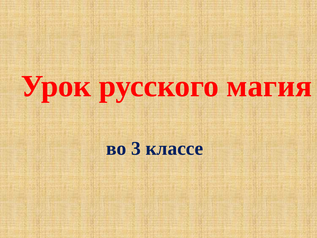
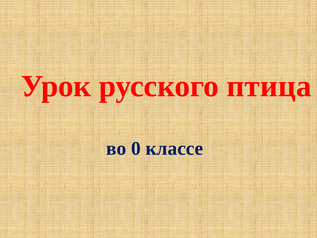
магия: магия -> птица (269, 86)
3: 3 -> 0 (136, 148)
